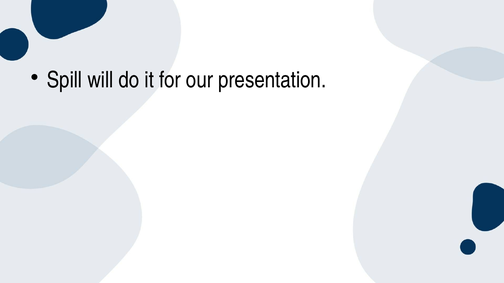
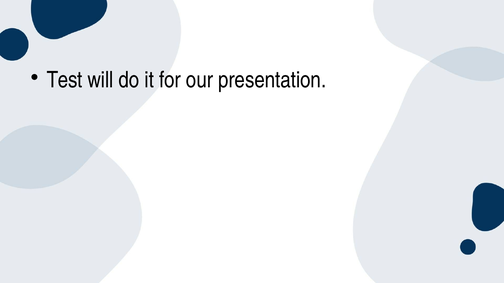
Spill: Spill -> Test (65, 80)
